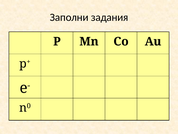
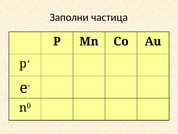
задания: задания -> частица (110, 17)
